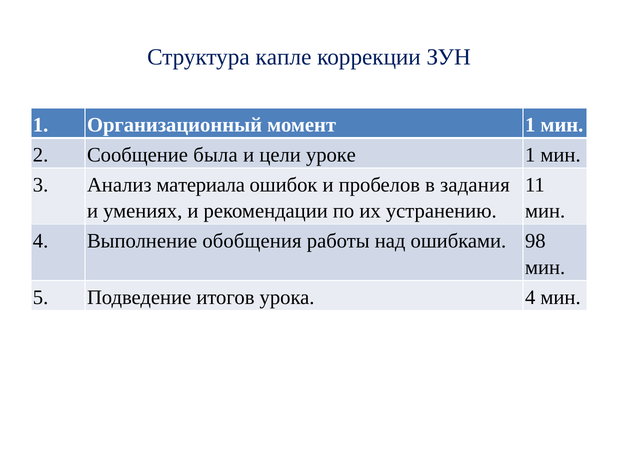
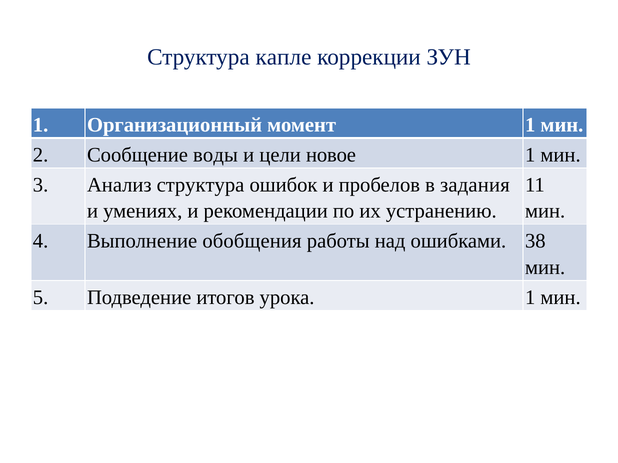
была: была -> воды (216, 155)
уроке: уроке -> новое (331, 155)
Анализ материала: материала -> структура (201, 185)
98: 98 -> 38 (535, 241)
урока 4: 4 -> 1 (530, 298)
